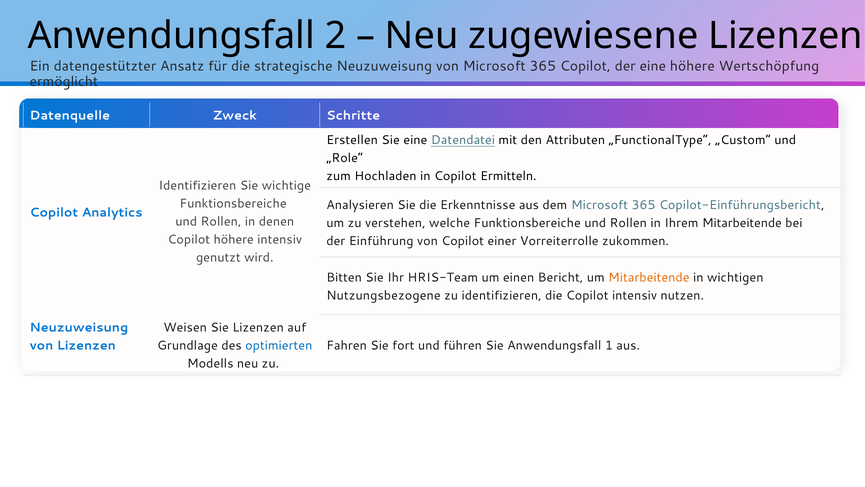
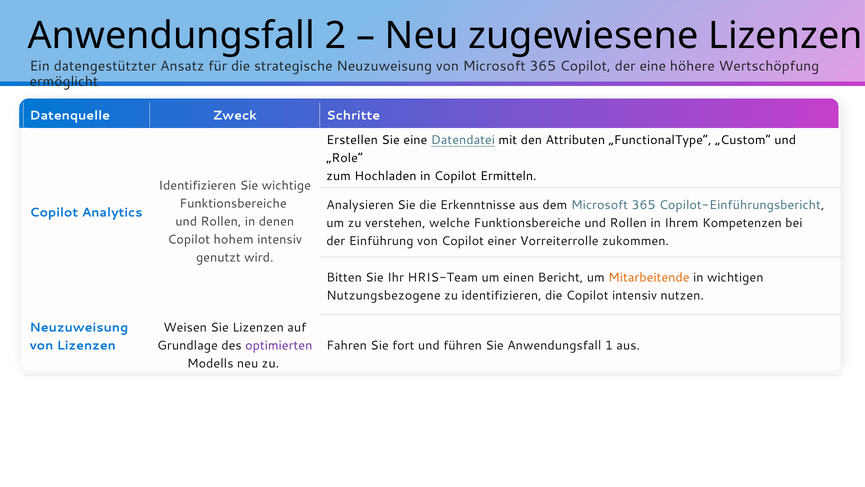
Ihrem Mitarbeitende: Mitarbeitende -> Kompetenzen (742, 223)
Copilot höhere: höhere -> hohem (234, 239)
optimierten colour: blue -> purple (279, 345)
